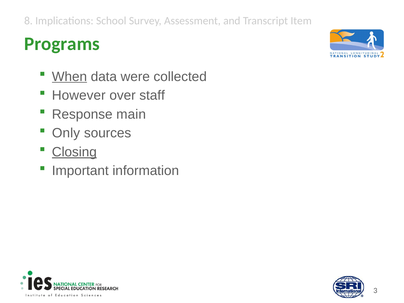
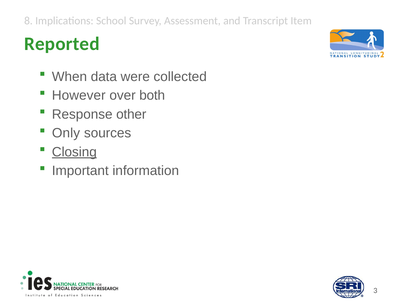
Programs: Programs -> Reported (62, 44)
When underline: present -> none (69, 77)
staff: staff -> both (152, 95)
main: main -> other (131, 114)
